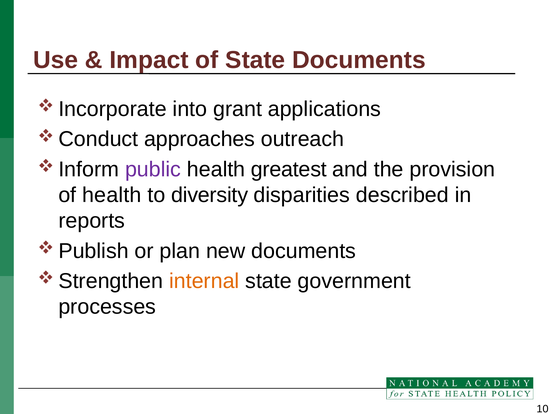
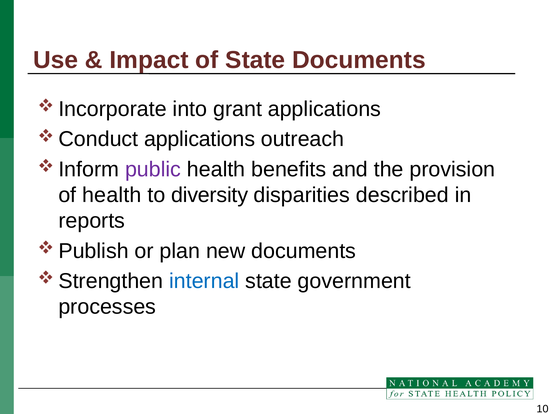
approaches: approaches -> applications (200, 139)
greatest: greatest -> benefits (289, 169)
internal colour: orange -> blue (204, 281)
